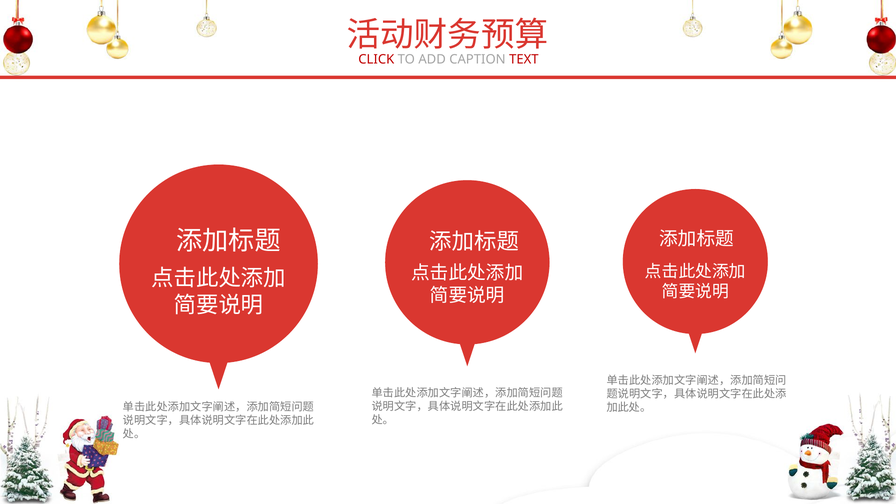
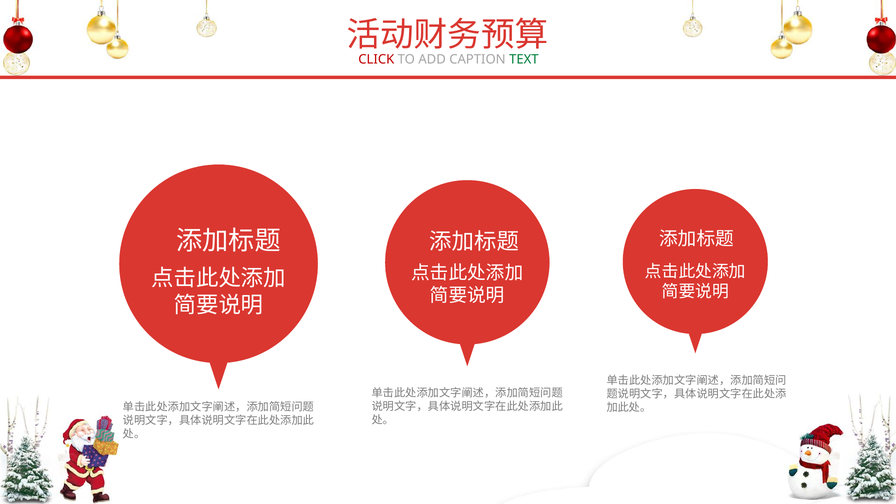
TEXT colour: red -> green (524, 59)
